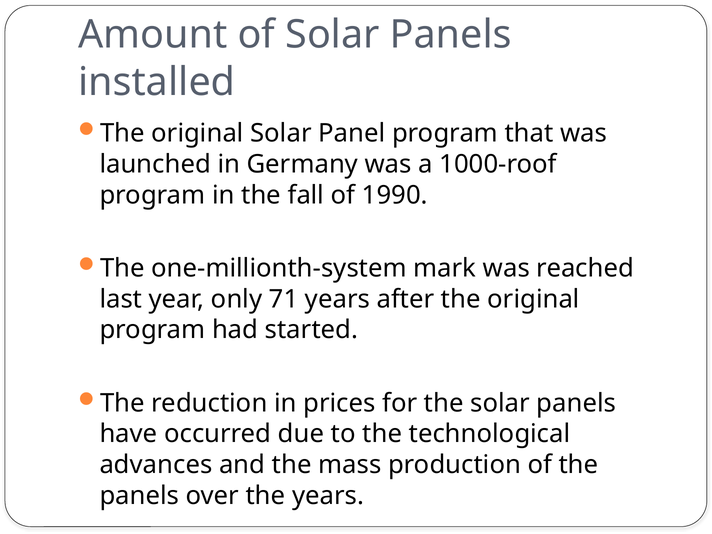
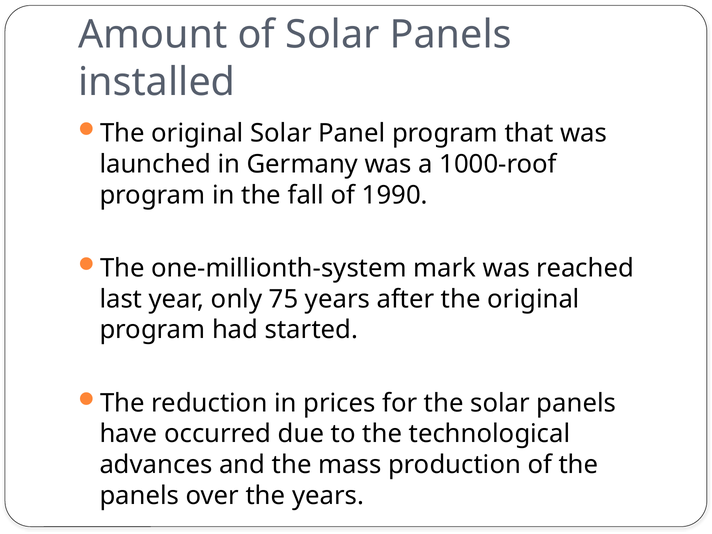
71: 71 -> 75 (284, 299)
